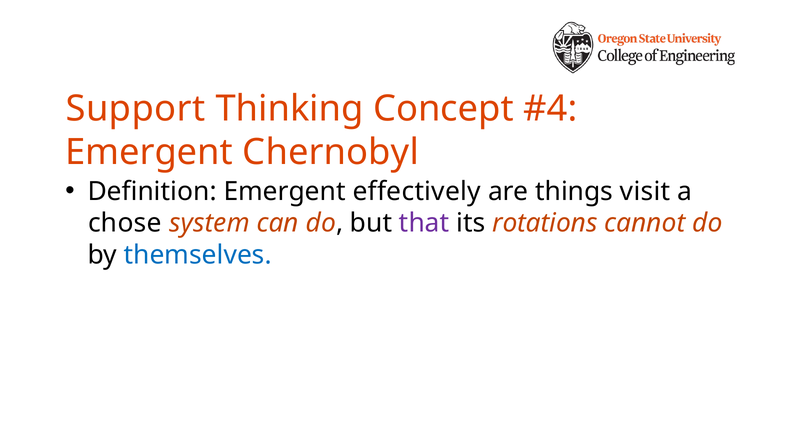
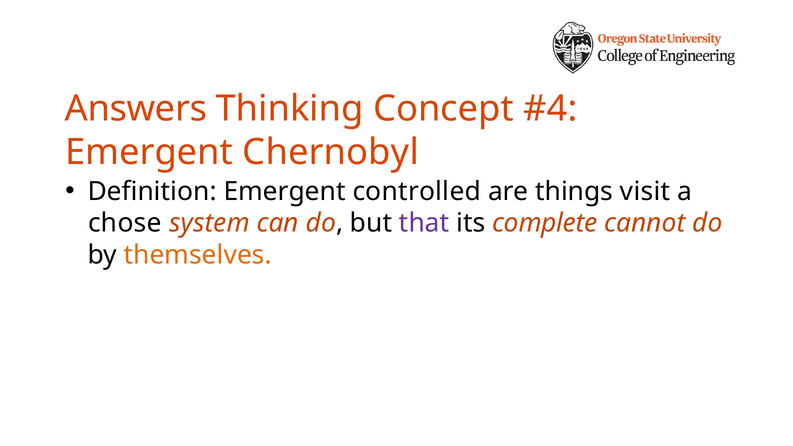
Support: Support -> Answers (136, 109)
effectively: effectively -> controlled (417, 191)
rotations: rotations -> complete (545, 223)
themselves colour: blue -> orange (198, 255)
